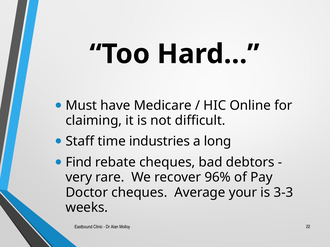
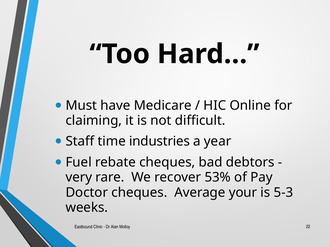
long: long -> year (218, 142)
Find: Find -> Fuel (79, 162)
96%: 96% -> 53% (218, 178)
3-3: 3-3 -> 5-3 (283, 193)
